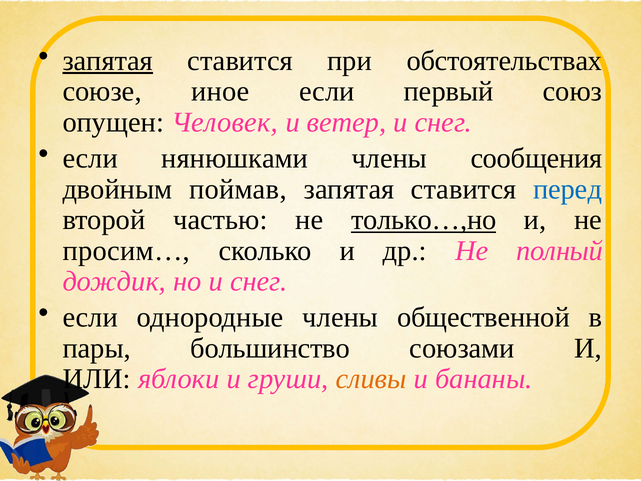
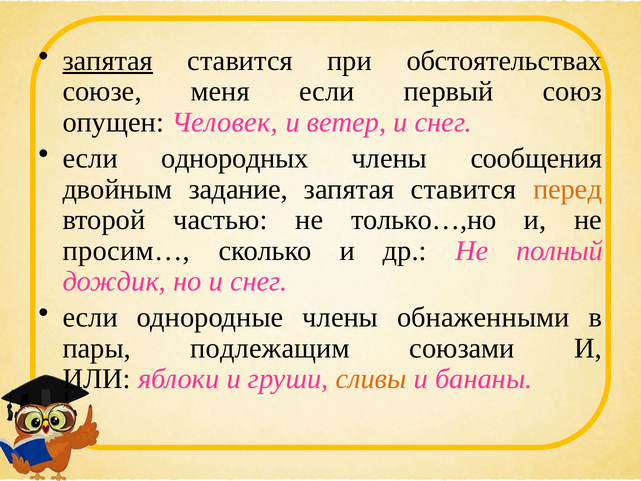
иное: иное -> меня (220, 92)
нянюшками: нянюшками -> однородных (235, 158)
поймав: поймав -> задание (238, 189)
перед colour: blue -> orange (568, 189)
только…,но underline: present -> none (424, 220)
общественной: общественной -> обнаженными (483, 317)
большинство: большинство -> подлежащим (270, 348)
